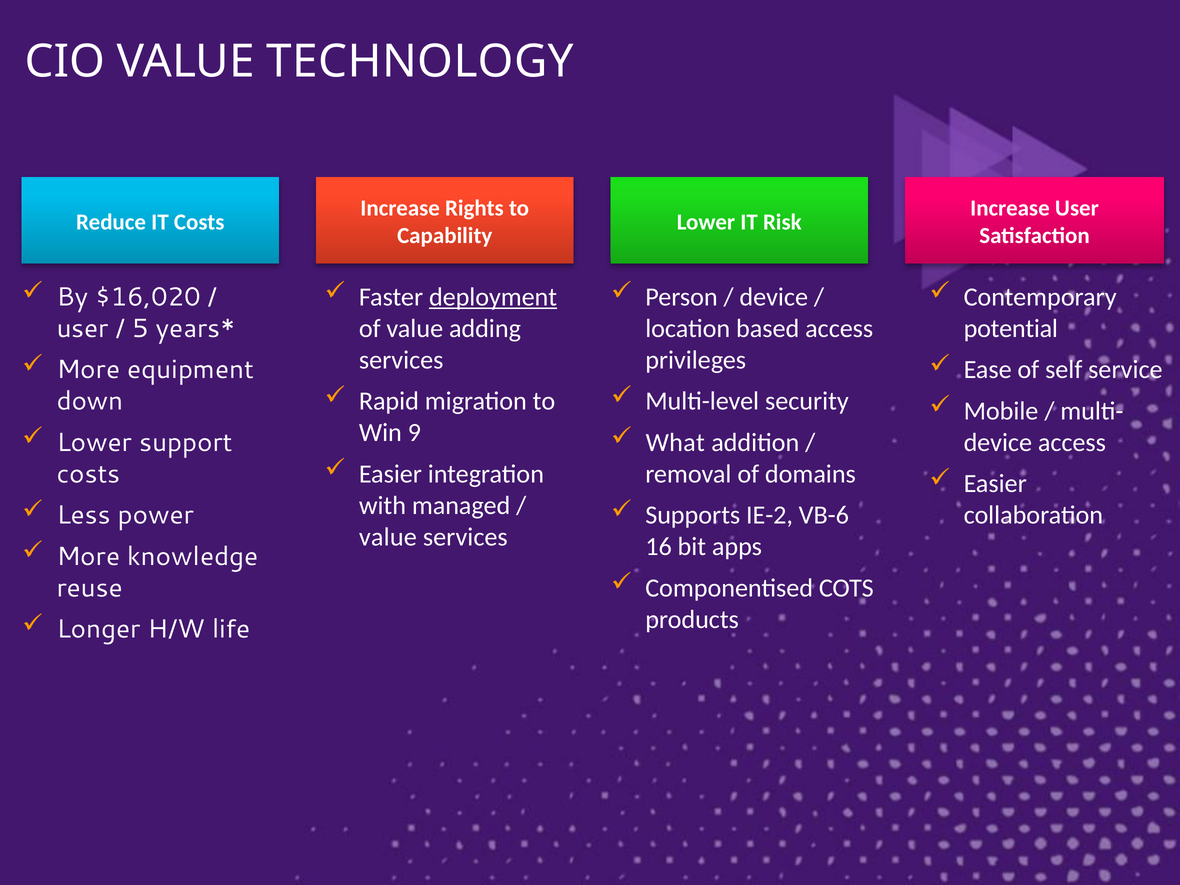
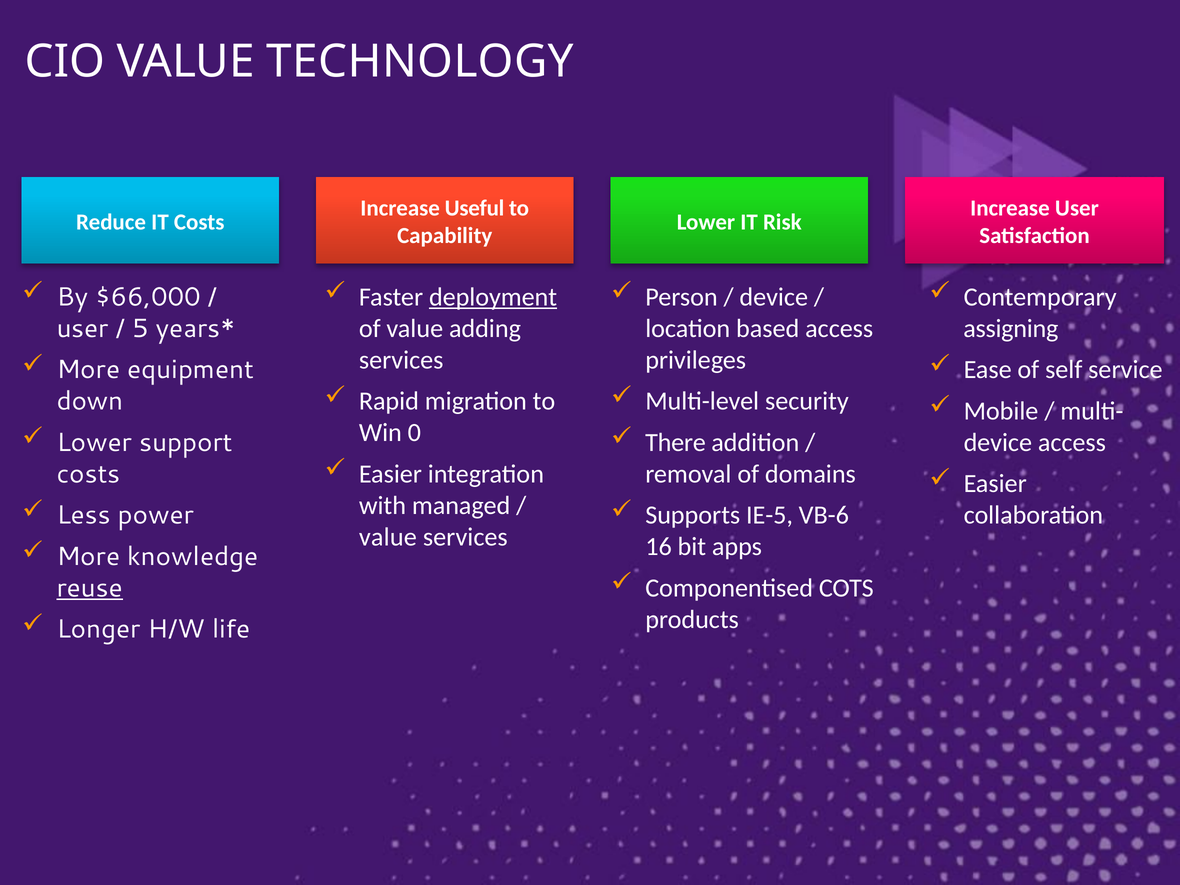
Rights: Rights -> Useful (475, 208)
$16,020: $16,020 -> $66,000 (148, 297)
potential: potential -> assigning (1011, 328)
9: 9 -> 0 (414, 433)
What: What -> There (676, 443)
IE-2: IE-2 -> IE-5 (769, 515)
reuse underline: none -> present (90, 588)
